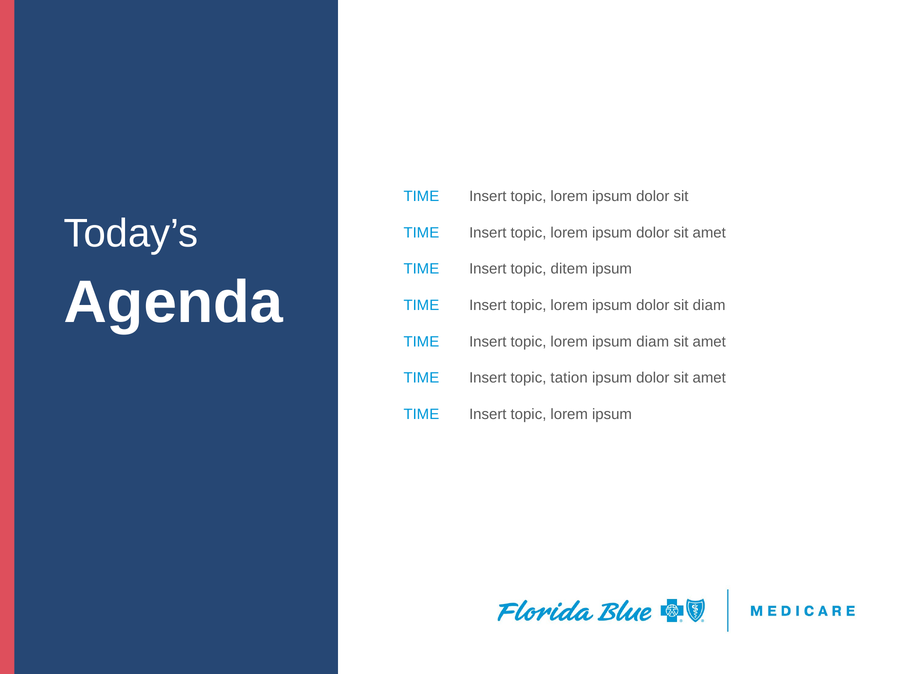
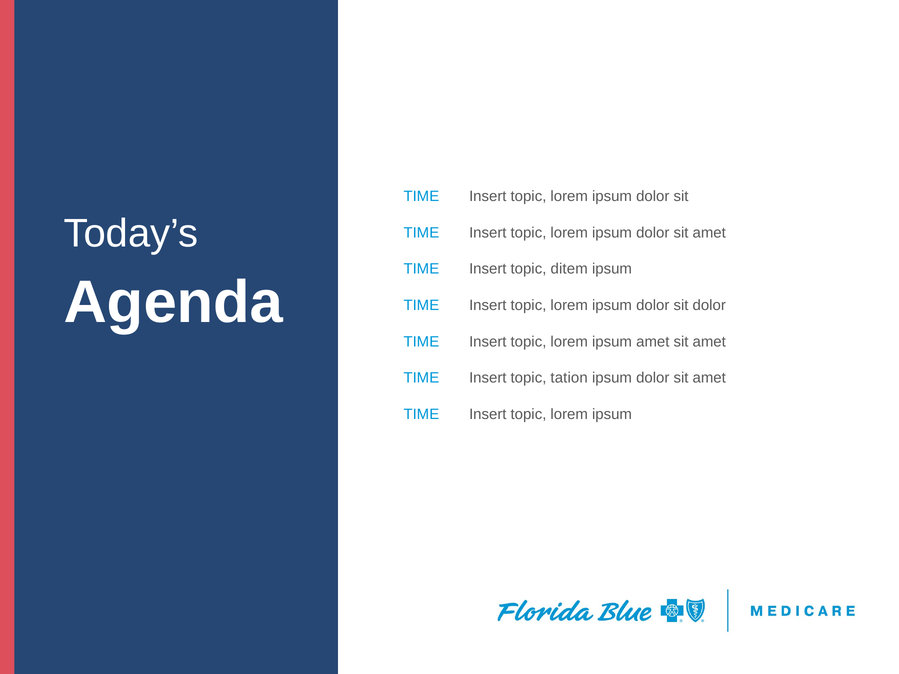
sit diam: diam -> dolor (709, 305)
ipsum diam: diam -> amet (653, 342)
